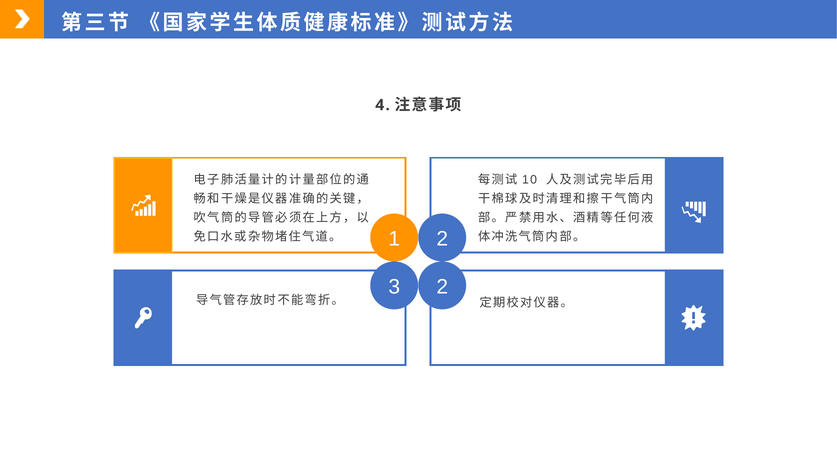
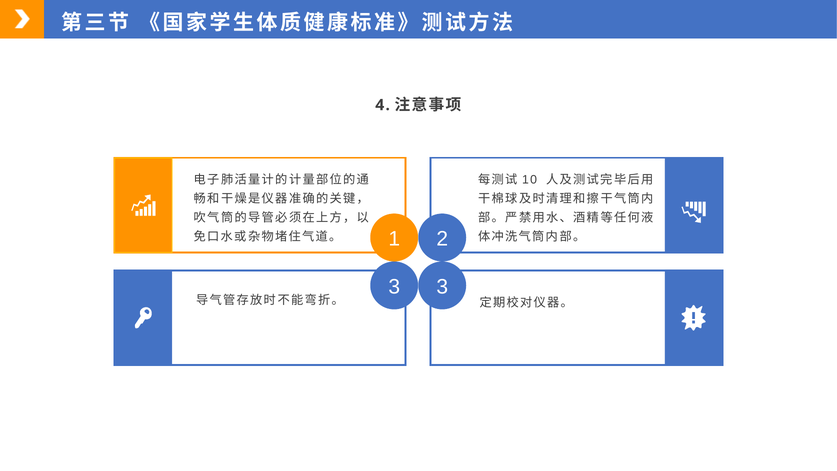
3 2: 2 -> 3 (442, 287)
